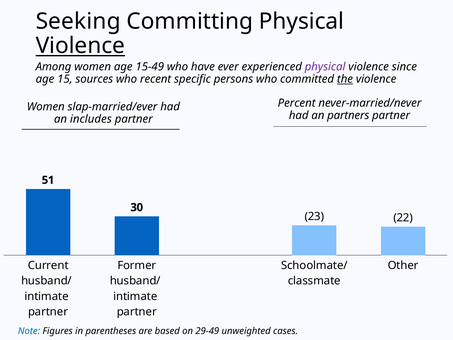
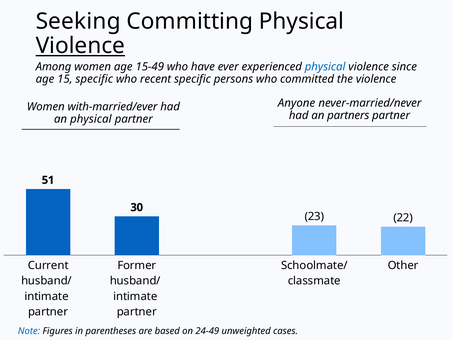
physical colour: purple -> blue (325, 67)
15 sources: sources -> specific (94, 79)
the underline: present -> none (345, 79)
Percent: Percent -> Anyone (297, 103)
slap-married/ever: slap-married/ever -> with-married/ever (113, 107)
an includes: includes -> physical (91, 119)
29-49: 29-49 -> 24-49 (207, 331)
